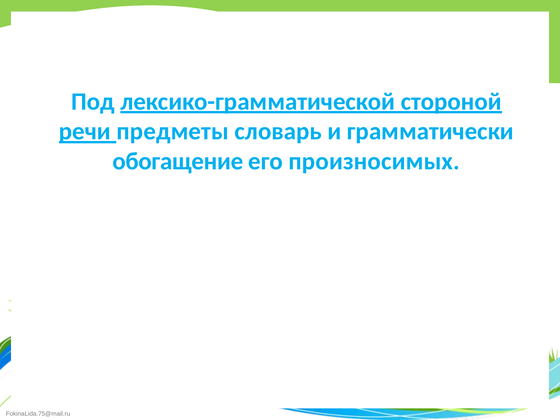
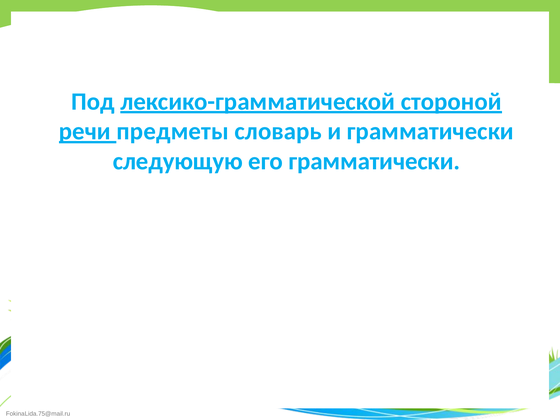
обогащение: обогащение -> следующую (178, 161)
его произносимых: произносимых -> грамматически (374, 161)
